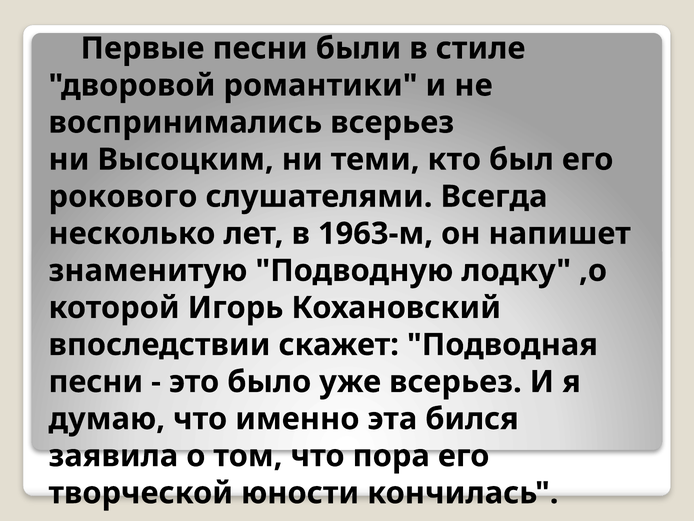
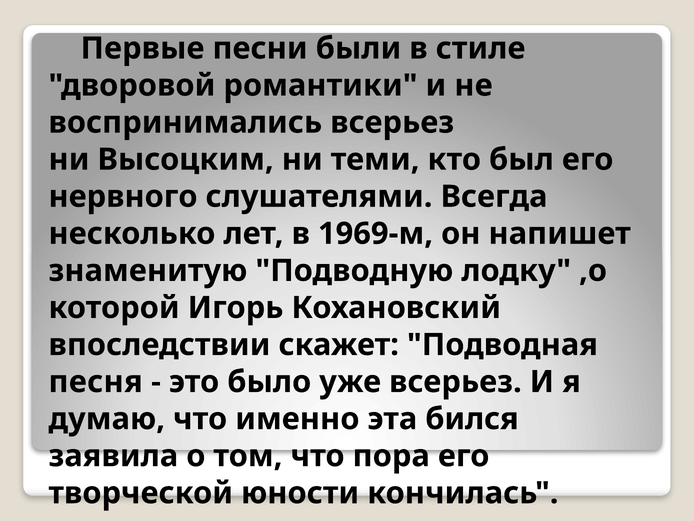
рокового: рокового -> нервного (123, 196)
1963-м: 1963-м -> 1969-м (375, 233)
песни: песни -> песня (96, 382)
